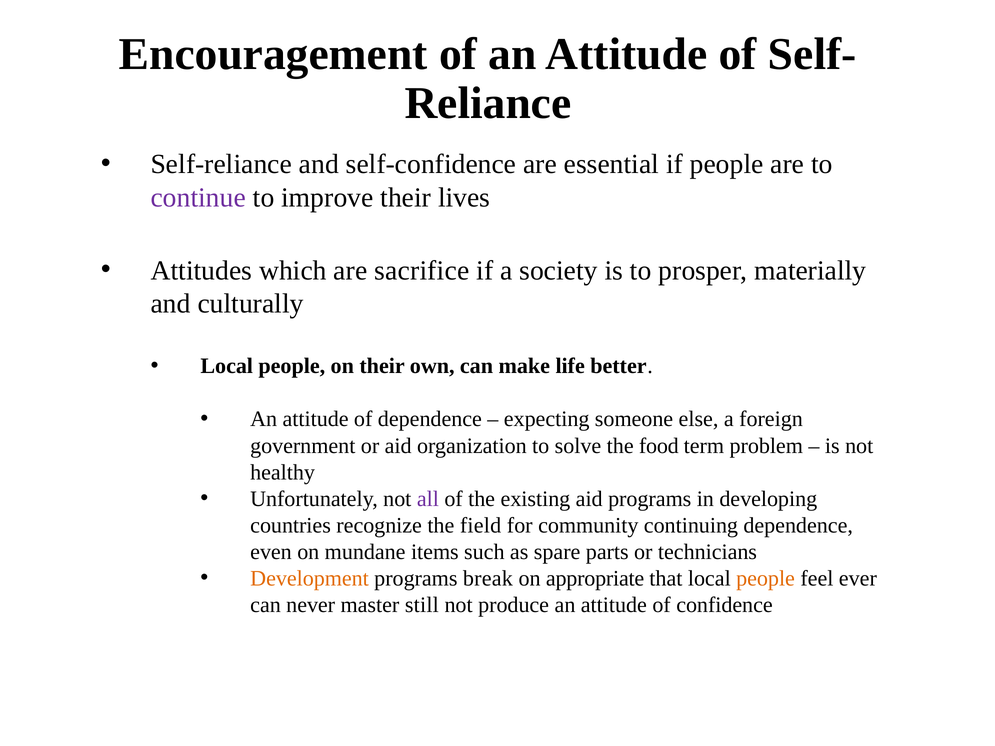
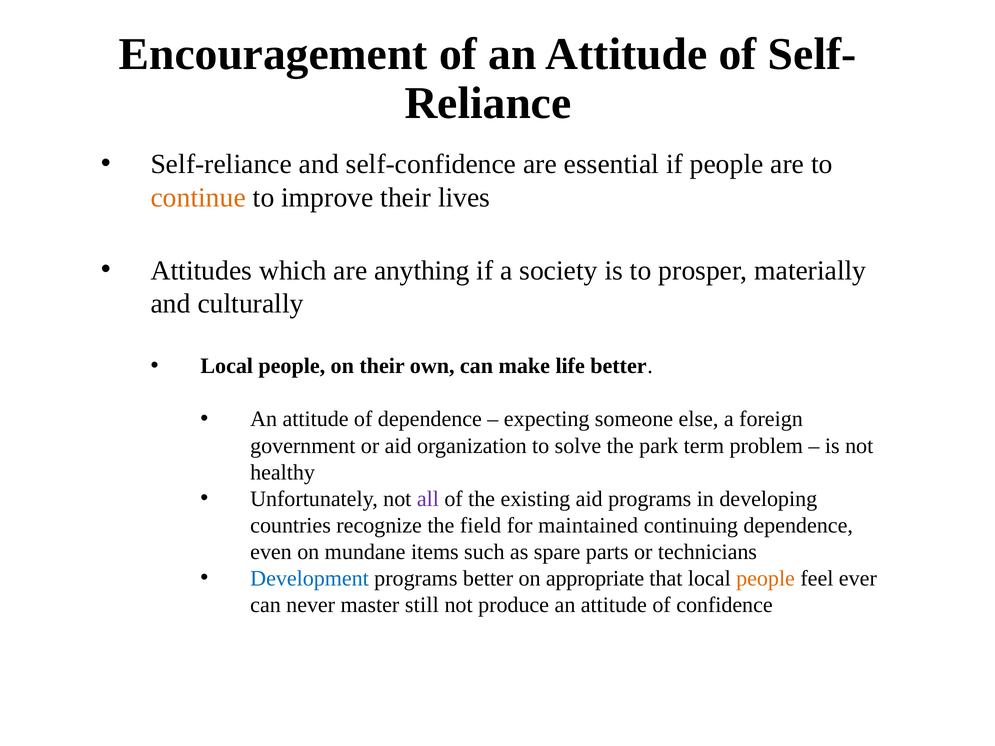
continue colour: purple -> orange (198, 198)
sacrifice: sacrifice -> anything (422, 270)
food: food -> park (659, 446)
community: community -> maintained (588, 525)
Development colour: orange -> blue (310, 578)
programs break: break -> better (488, 578)
